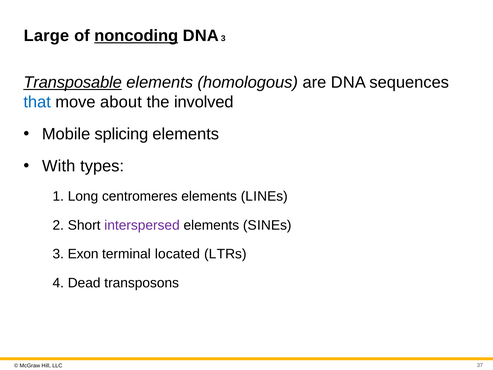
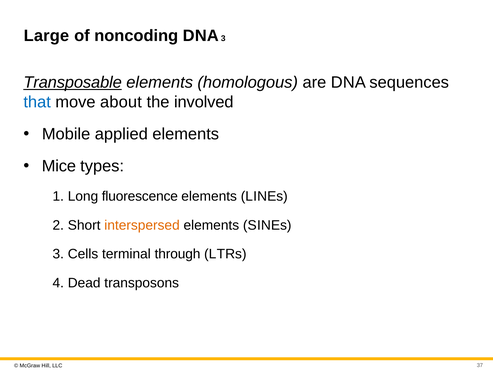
noncoding underline: present -> none (136, 36)
splicing: splicing -> applied (121, 134)
With: With -> Mice (59, 166)
centromeres: centromeres -> fluorescence (140, 196)
interspersed colour: purple -> orange (142, 225)
Exon: Exon -> Cells (83, 254)
located: located -> through (178, 254)
